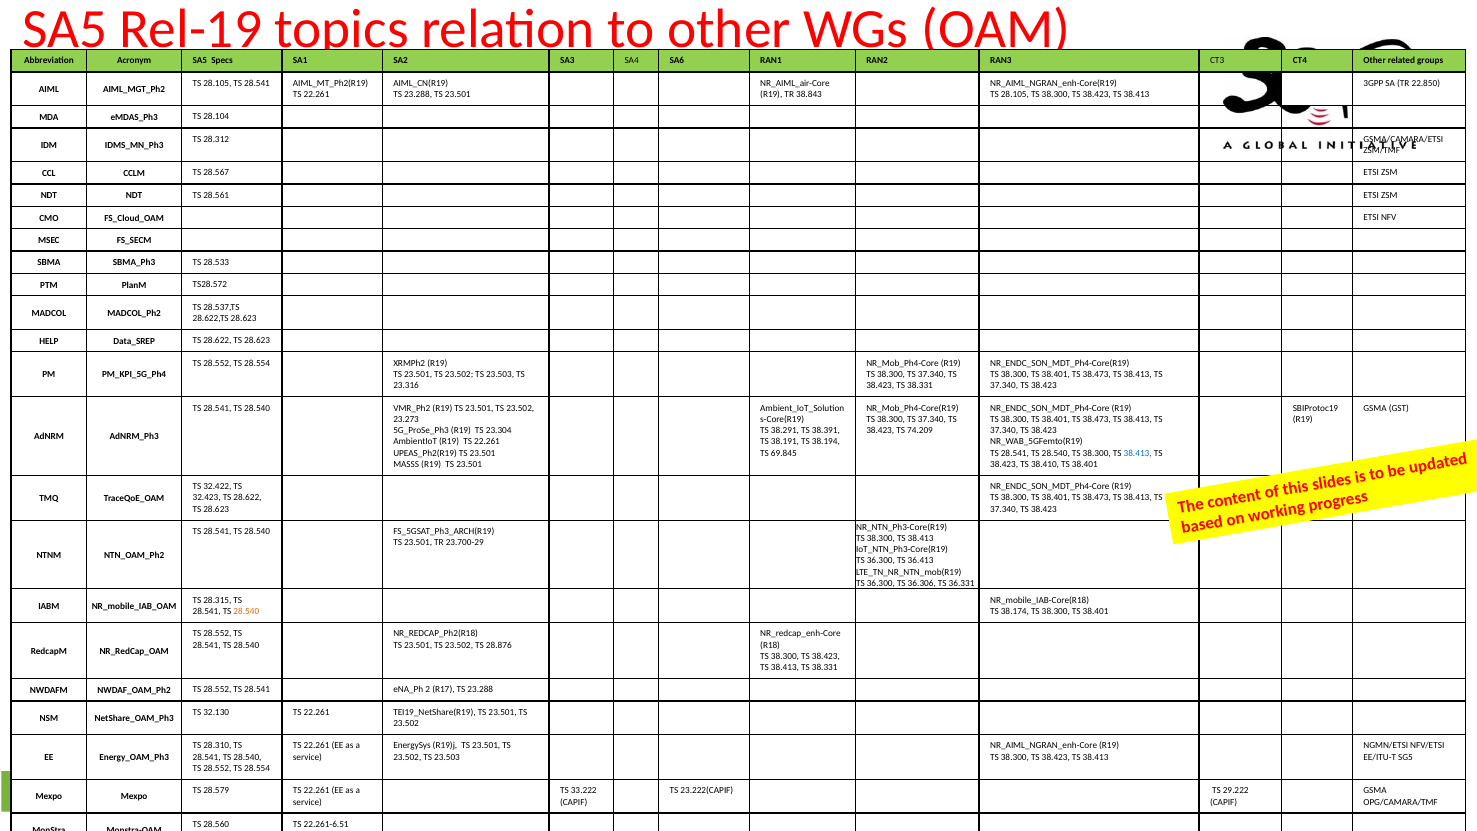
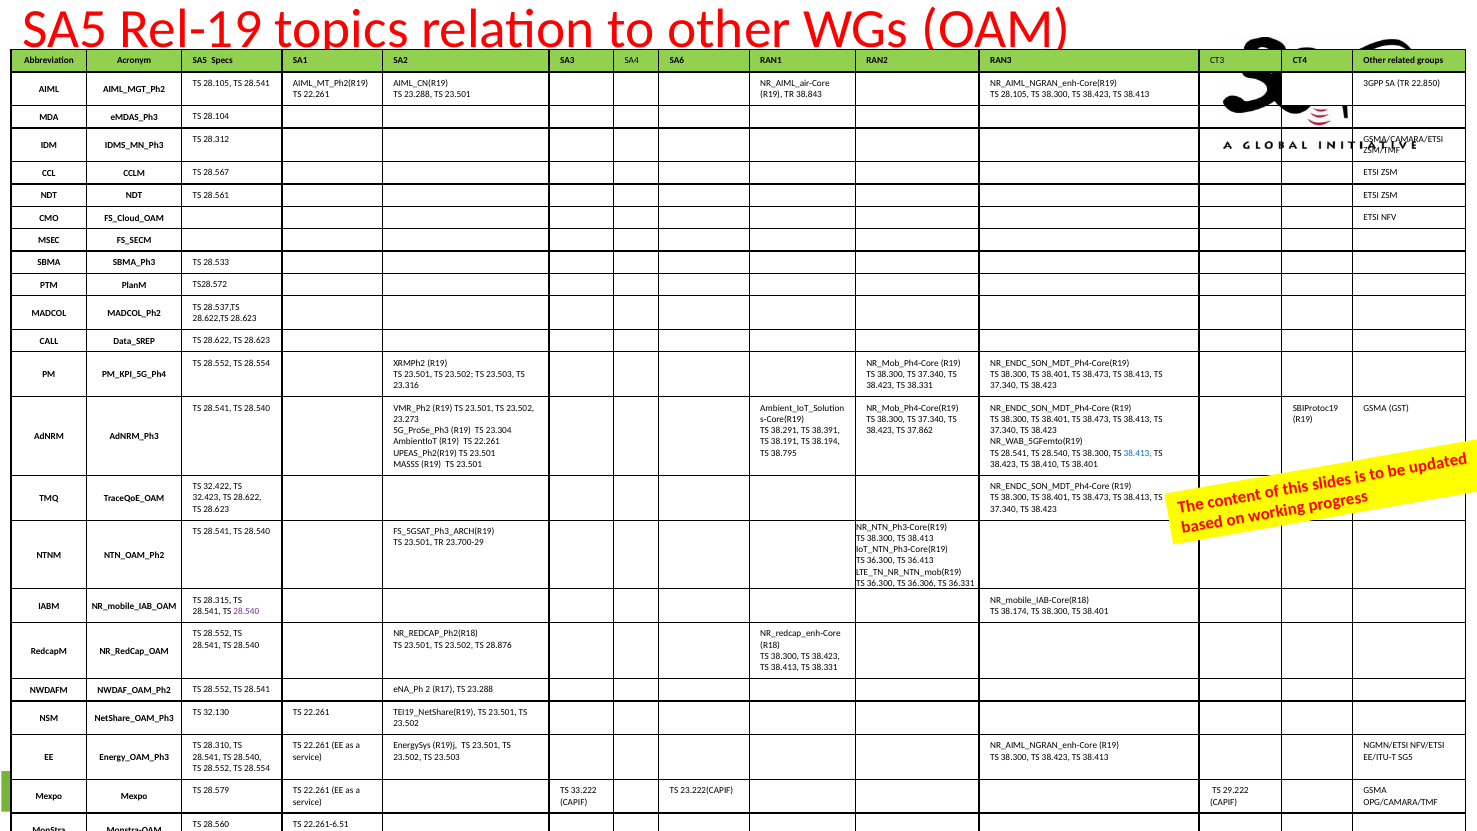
HELP: HELP -> CALL (49, 341)
74.209: 74.209 -> 37.862 (920, 430)
69.845: 69.845 -> 38.795 (784, 453)
28.540 colour: orange -> purple (246, 611)
